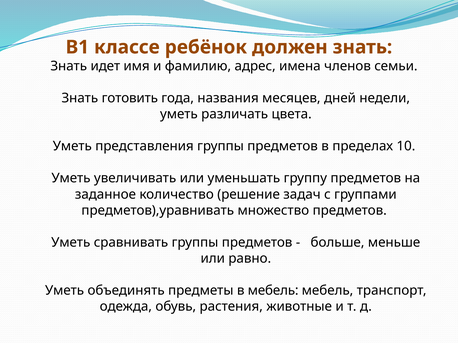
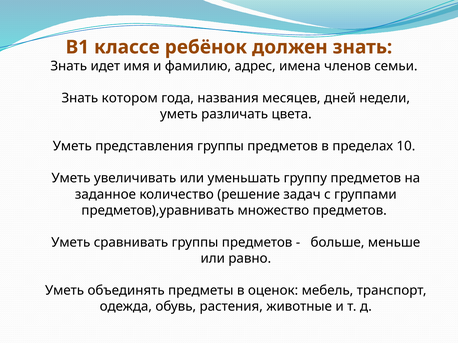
готовить: готовить -> котором (130, 98)
в мебель: мебель -> оценок (273, 291)
